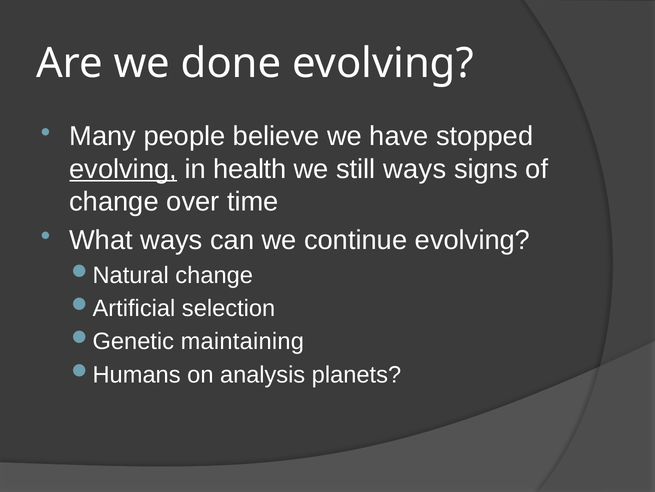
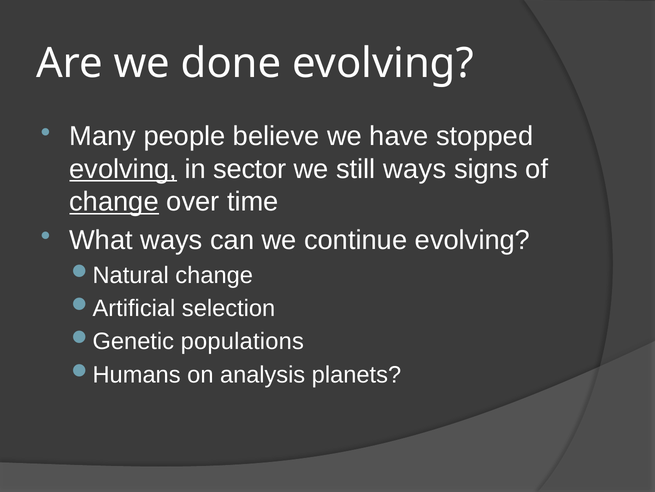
health: health -> sector (250, 169)
change underline: none -> present (114, 202)
maintaining: maintaining -> populations (242, 341)
